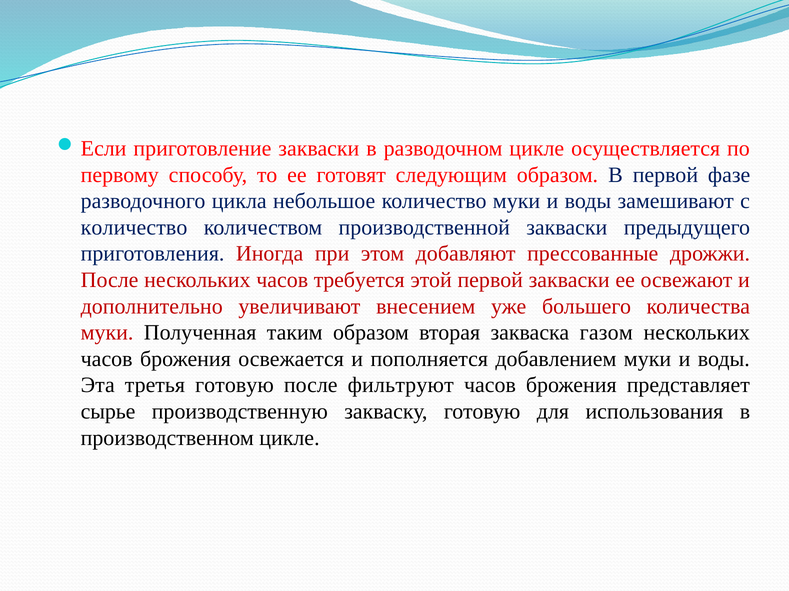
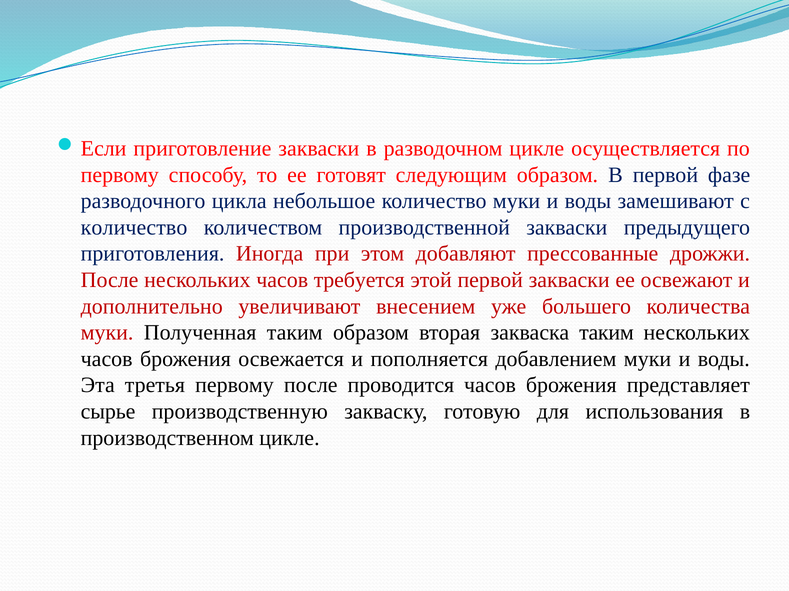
закваска газом: газом -> таким (606, 333)
третья готовую: готовую -> первому (234, 386)
фильтруют: фильтруют -> проводится (401, 386)
